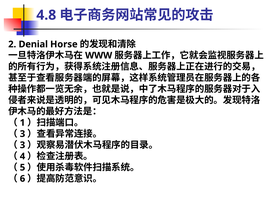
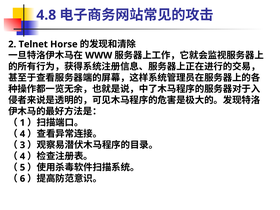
Denial: Denial -> Telnet (33, 44)
3: 3 -> 4 (22, 134)
